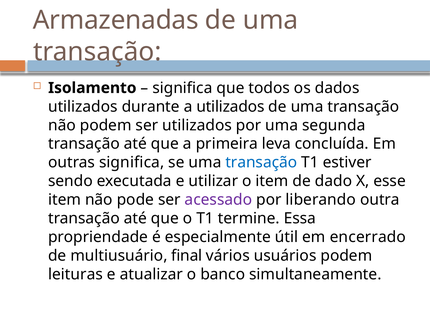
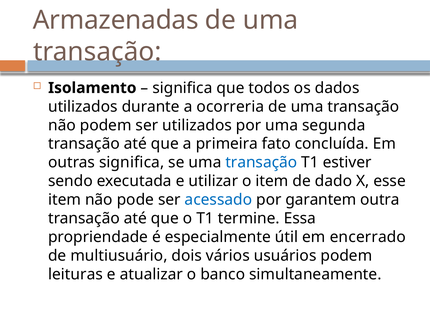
a utilizados: utilizados -> ocorreria (230, 106)
leva: leva -> fato (276, 144)
acessado colour: purple -> blue (218, 199)
liberando: liberando -> garantem (321, 199)
final: final -> dois (187, 255)
